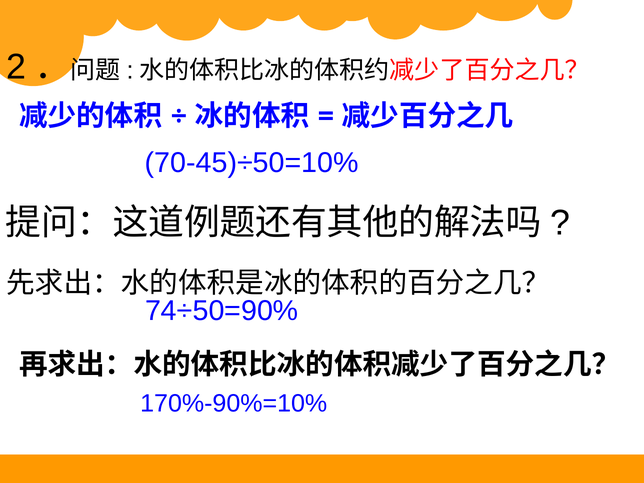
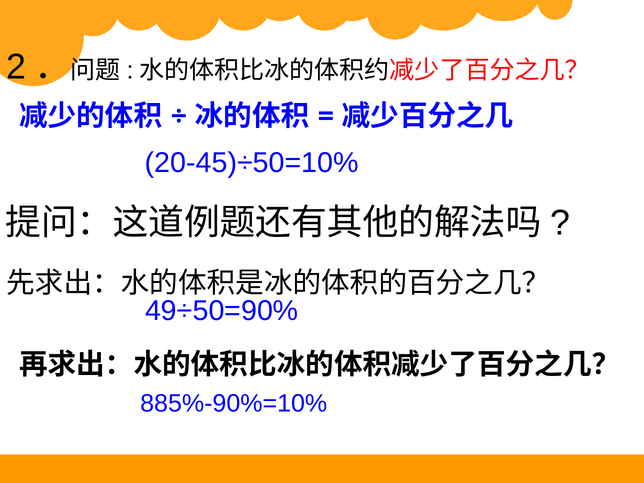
70-45)÷50=10%: 70-45)÷50=10% -> 20-45)÷50=10% (252, 163)
74÷50=90%: 74÷50=90% -> 49÷50=90% (222, 311)
170%-90%=10%: 170%-90%=10% -> 885%-90%=10% (234, 403)
